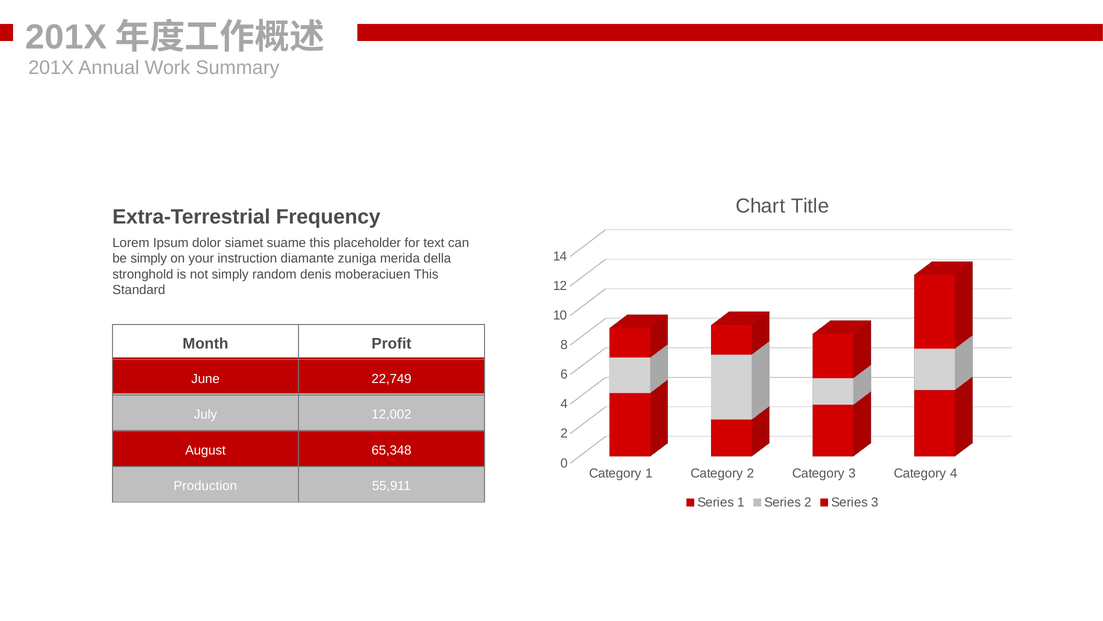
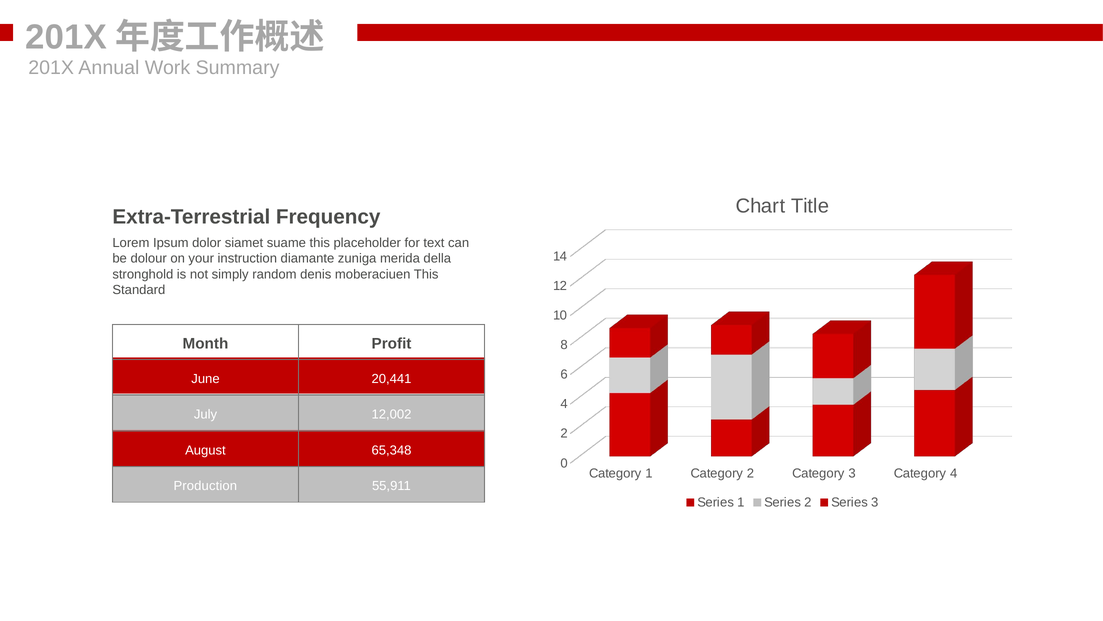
be simply: simply -> dolour (149, 258)
22,749: 22,749 -> 20,441 (392, 379)
